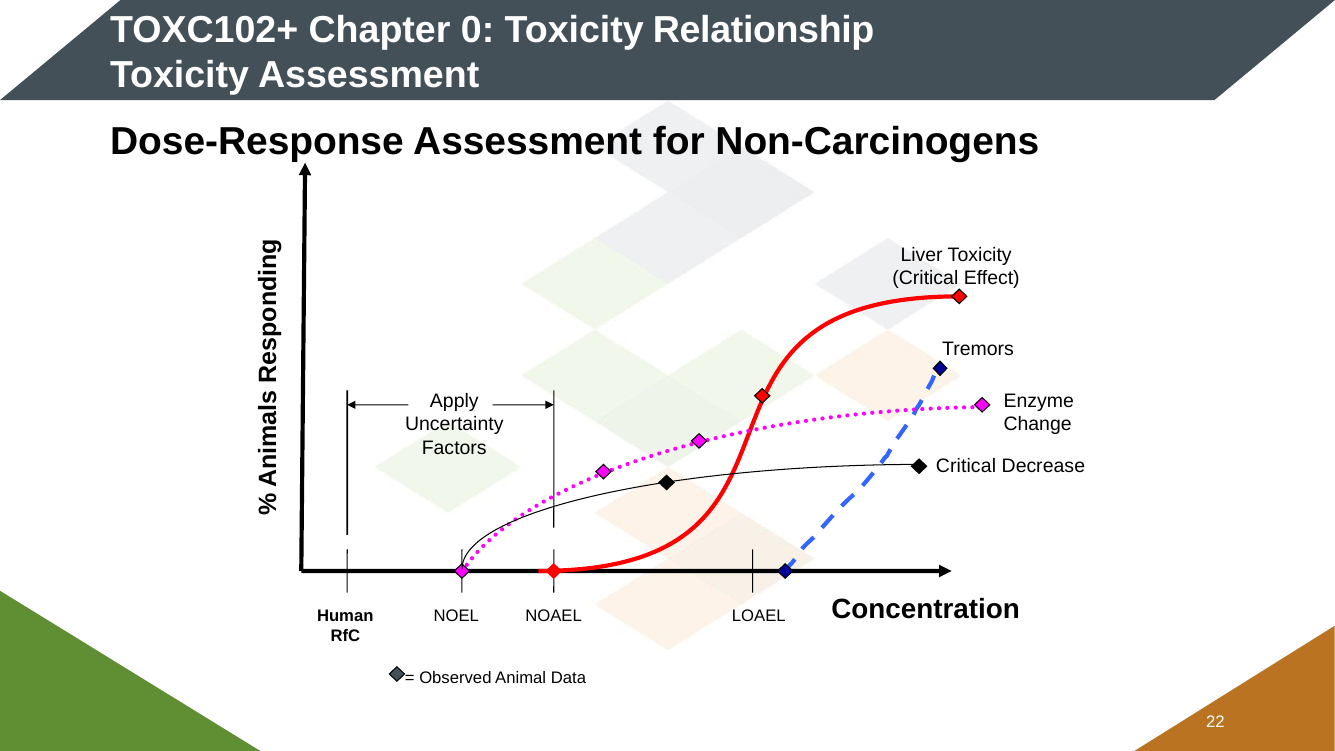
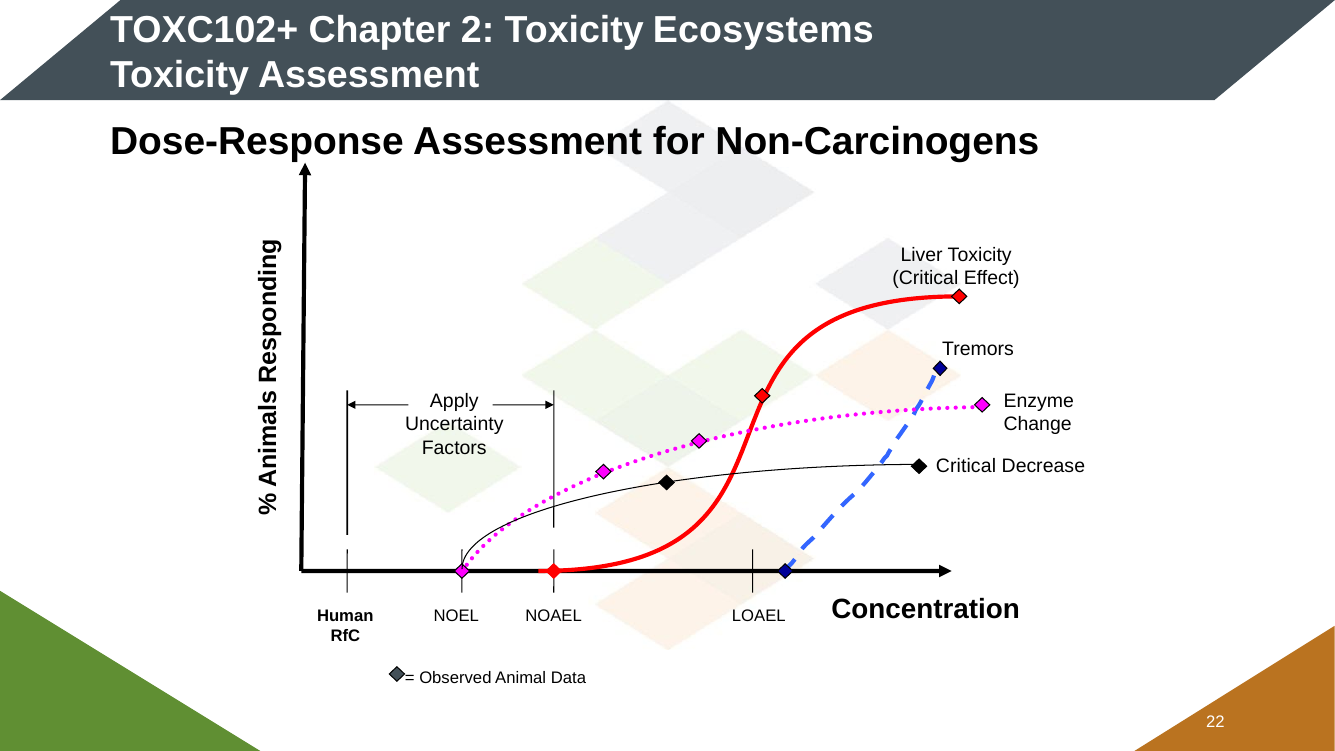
0: 0 -> 2 (478, 30)
Relationship: Relationship -> Ecosystems (763, 30)
